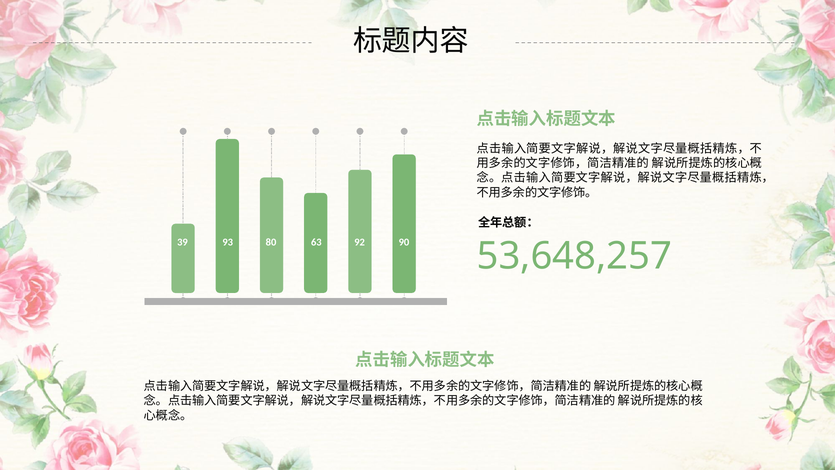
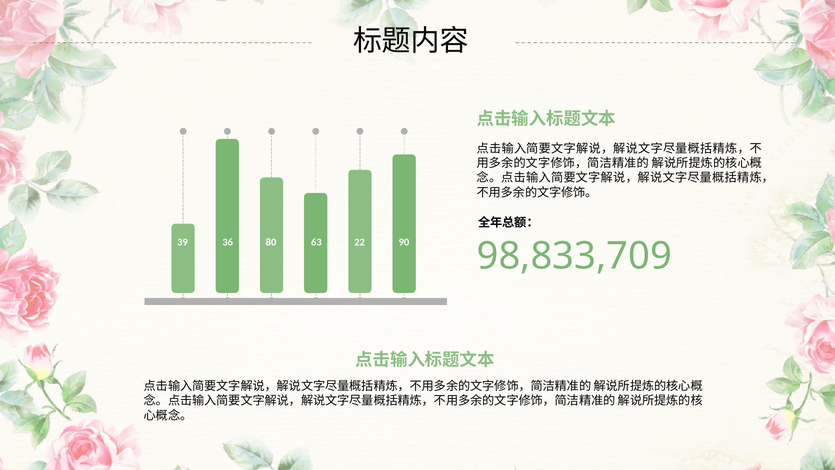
93: 93 -> 36 (228, 242)
92: 92 -> 22 (360, 242)
53,648,257: 53,648,257 -> 98,833,709 (574, 256)
